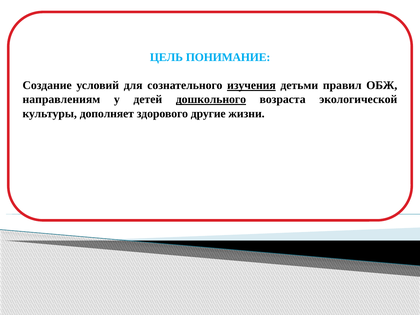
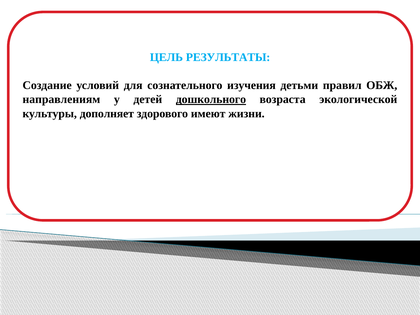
ПОНИМАНИЕ: ПОНИМАНИЕ -> РЕЗУЛЬТАТЫ (228, 57)
изучения underline: present -> none (251, 85)
другие: другие -> имеют (208, 113)
